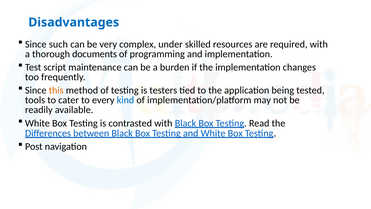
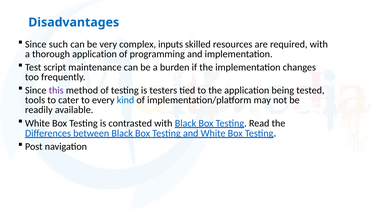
under: under -> inputs (171, 44)
thorough documents: documents -> application (95, 54)
this colour: orange -> purple (56, 90)
